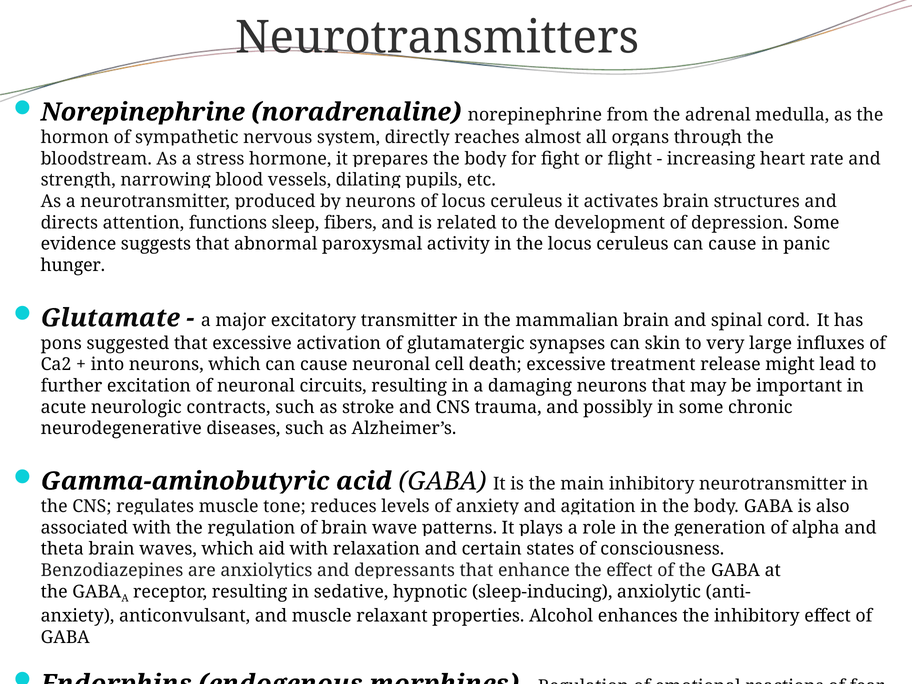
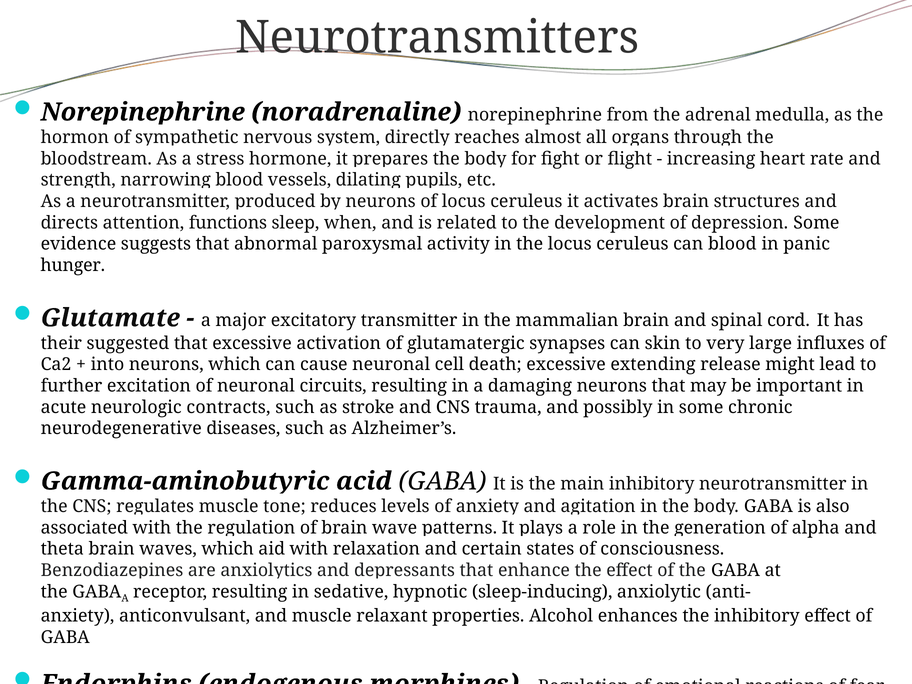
fibers: fibers -> when (350, 223)
ceruleus can cause: cause -> blood (732, 244)
pons: pons -> their (61, 343)
treatment: treatment -> extending (653, 365)
